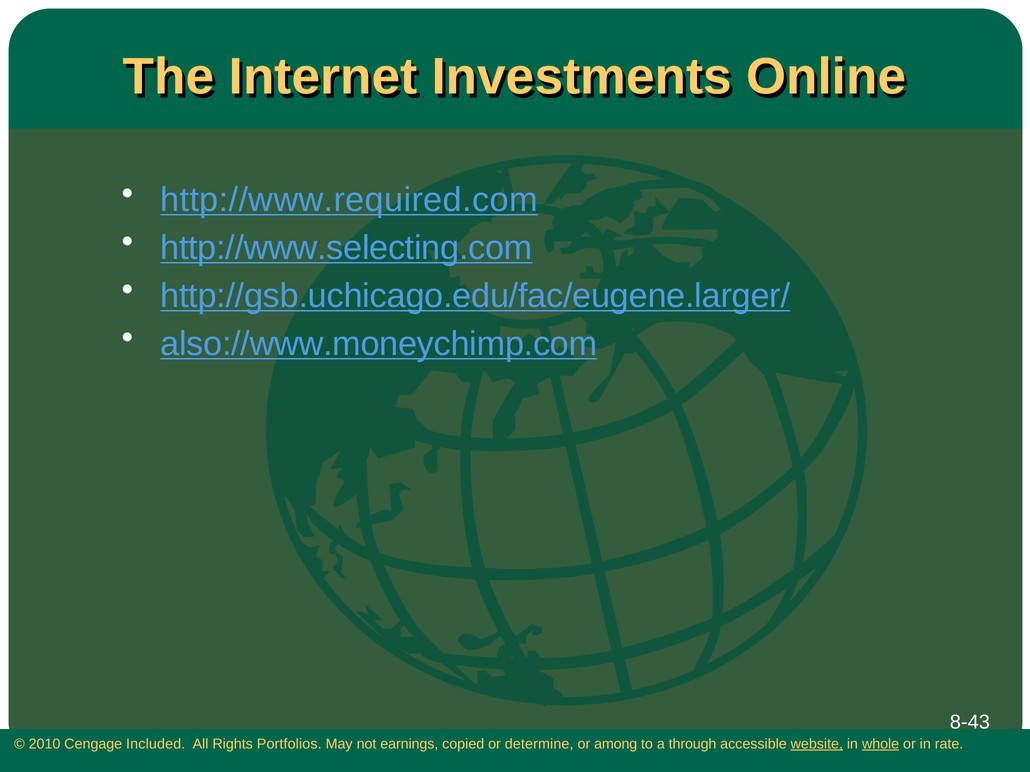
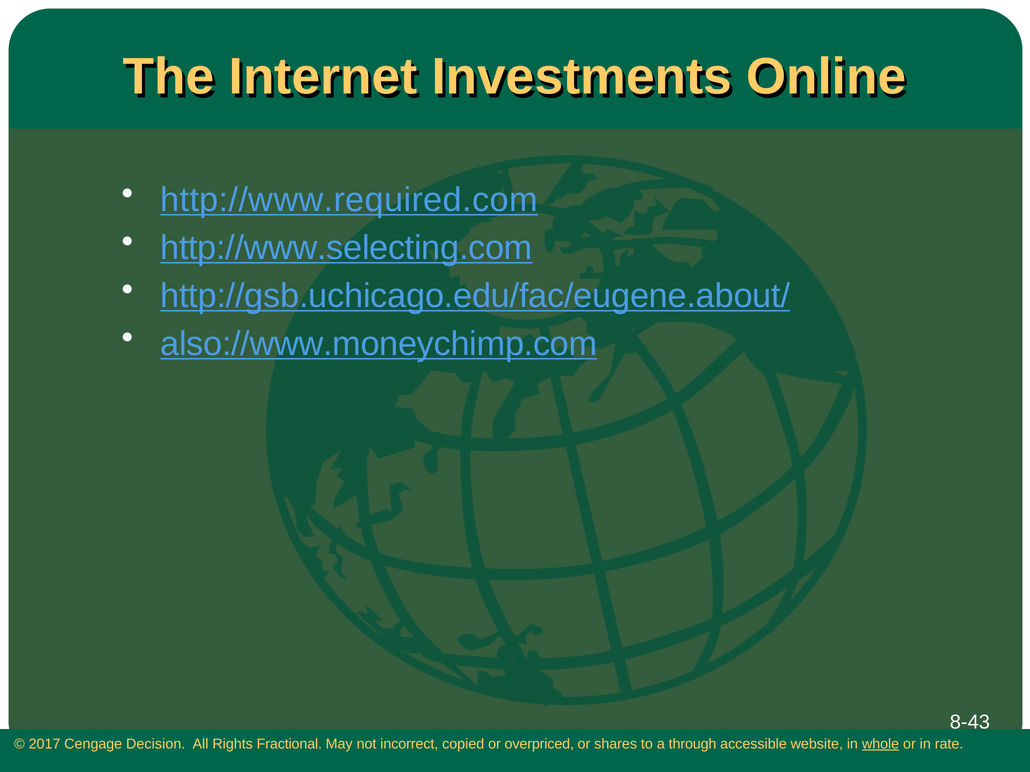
http://gsb.uchicago.edu/fac/eugene.larger/: http://gsb.uchicago.edu/fac/eugene.larger/ -> http://gsb.uchicago.edu/fac/eugene.about/ (475, 296)
2010: 2010 -> 2017 (45, 744)
Included: Included -> Decision (156, 744)
Portfolios: Portfolios -> Fractional (289, 744)
earnings: earnings -> incorrect (409, 744)
determine: determine -> overpriced (539, 744)
among: among -> shares (616, 744)
website underline: present -> none (817, 744)
